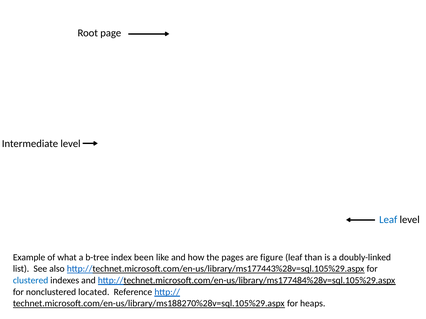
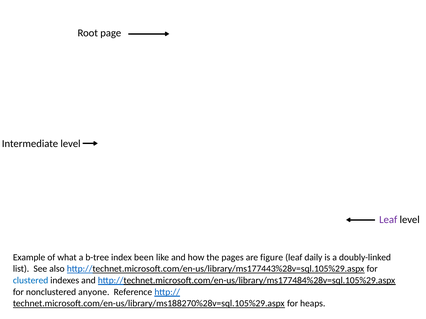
Leaf colour: blue -> purple (388, 220)
than: than -> daily (313, 258)
located: located -> anyone (94, 292)
